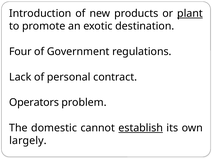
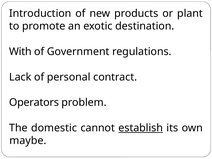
plant underline: present -> none (190, 13)
Four: Four -> With (20, 52)
largely: largely -> maybe (28, 141)
